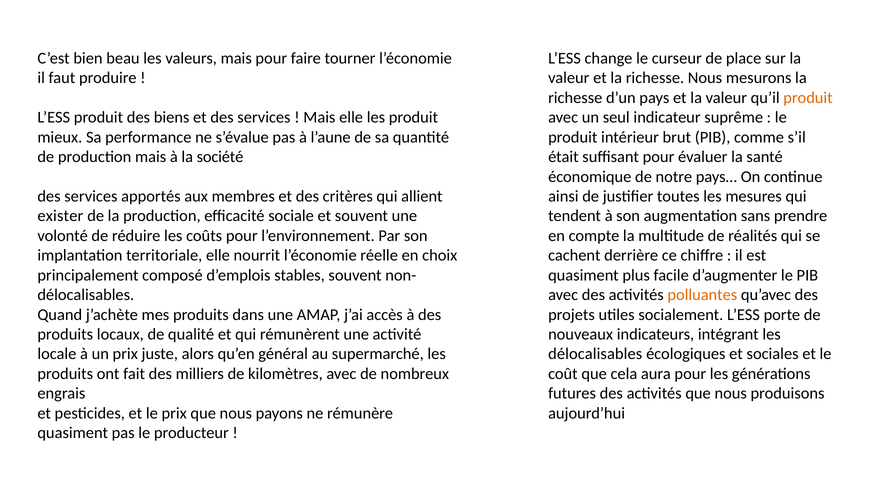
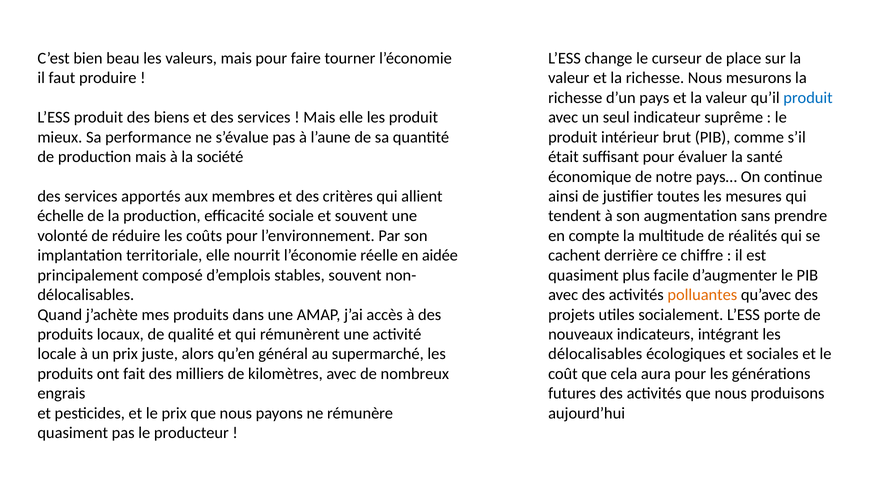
produit colour: orange -> blue (808, 98)
exister: exister -> échelle (61, 216)
choix: choix -> aidée (440, 256)
